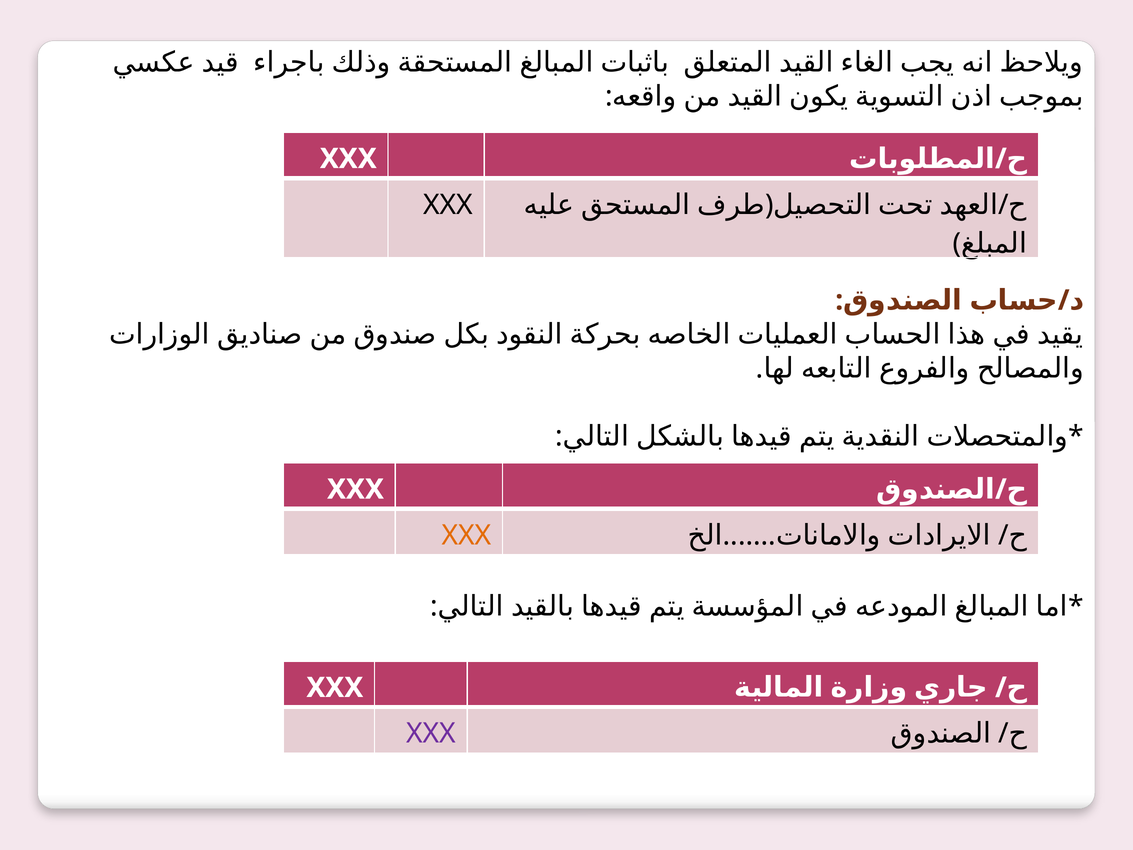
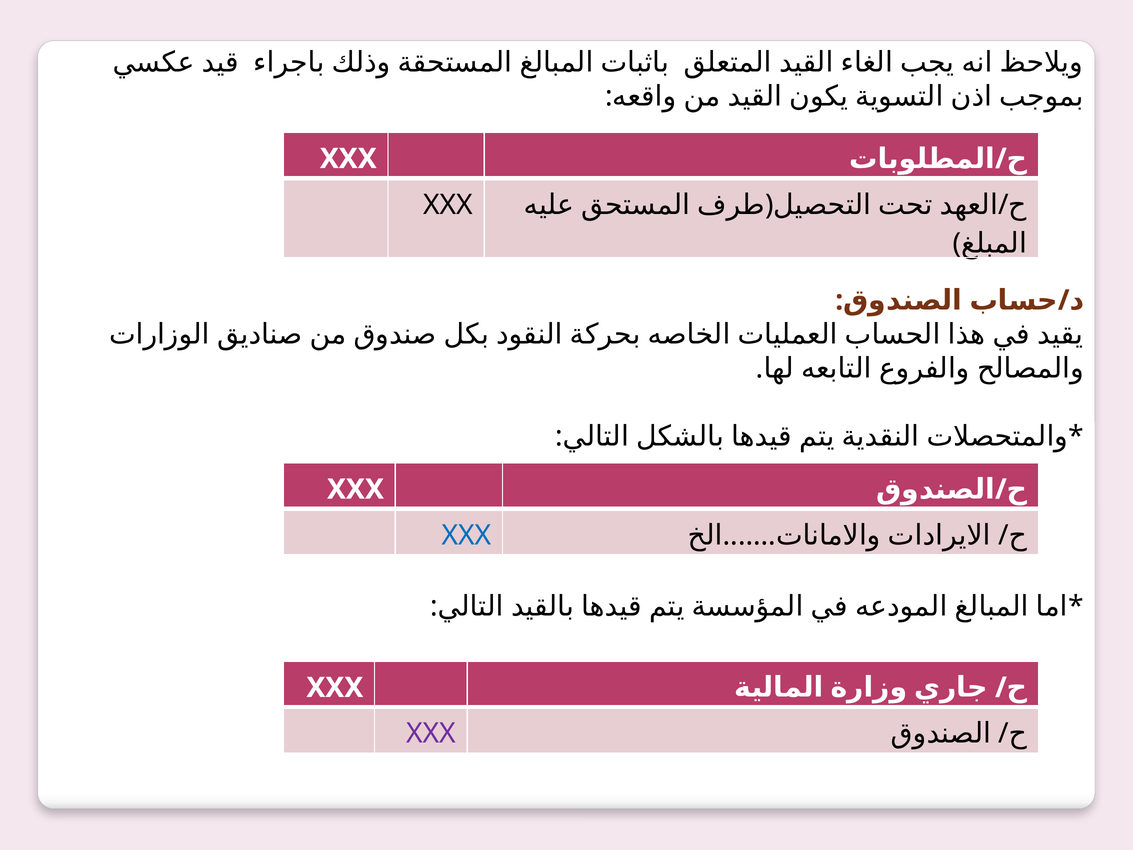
XXX colour: orange -> blue (466, 535)
